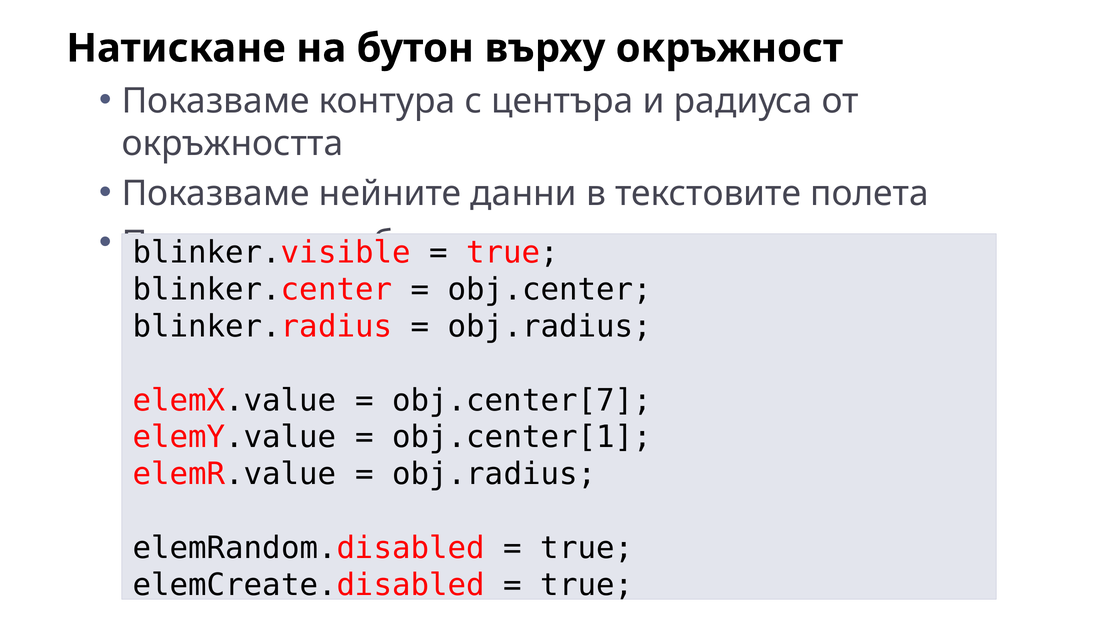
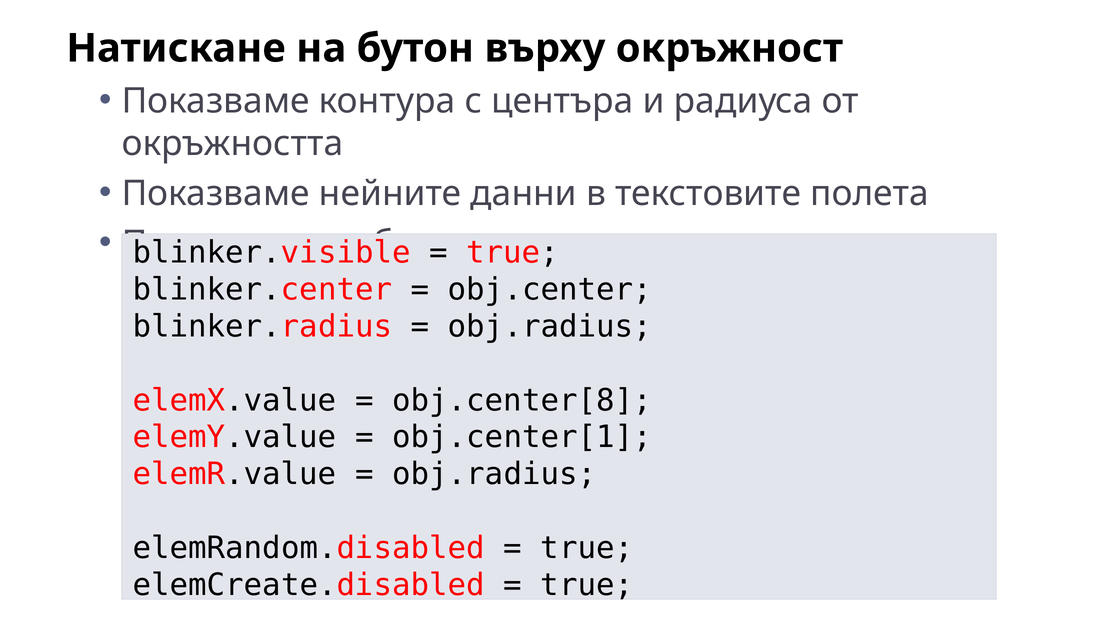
obj.center[7: obj.center[7 -> obj.center[8 (522, 400)
